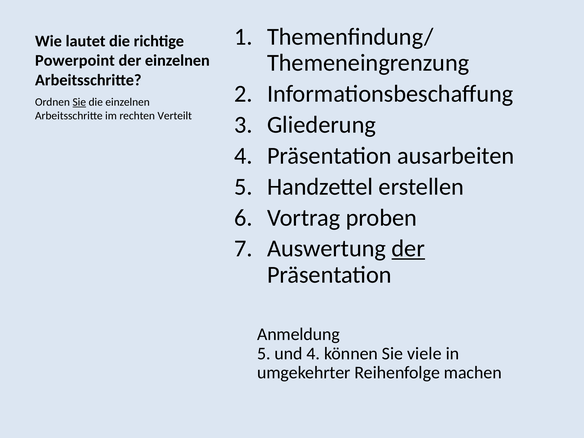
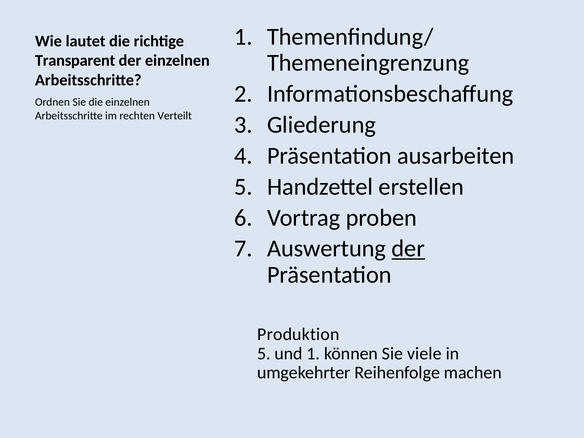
Powerpoint: Powerpoint -> Transparent (75, 61)
Sie underline: present -> none (79, 102)
Anmeldung: Anmeldung -> Produktion (298, 334)
und 4: 4 -> 1 (313, 353)
